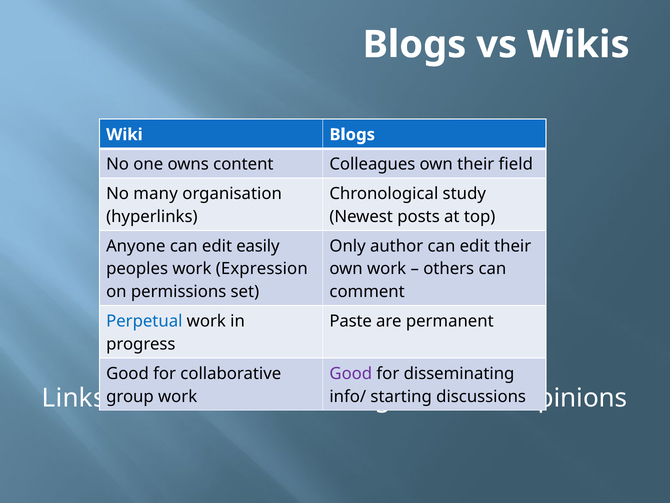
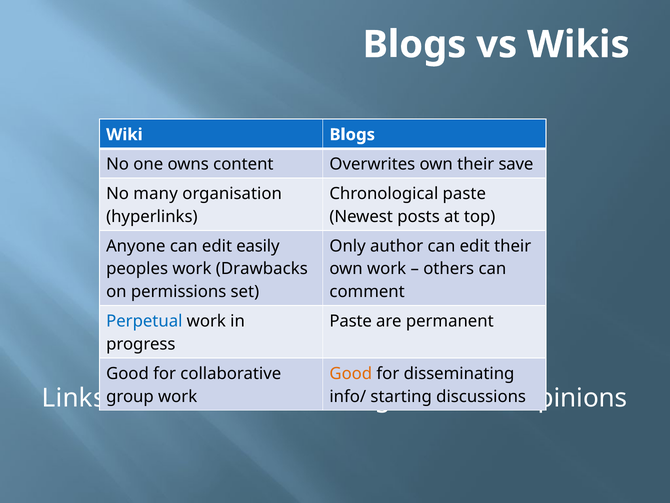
Colleagues: Colleagues -> Overwrites (372, 164)
field: field -> save (516, 164)
Chronological study: study -> paste (464, 194)
Expression: Expression -> Drawbacks (262, 269)
Good colour: purple -> orange (351, 373)
